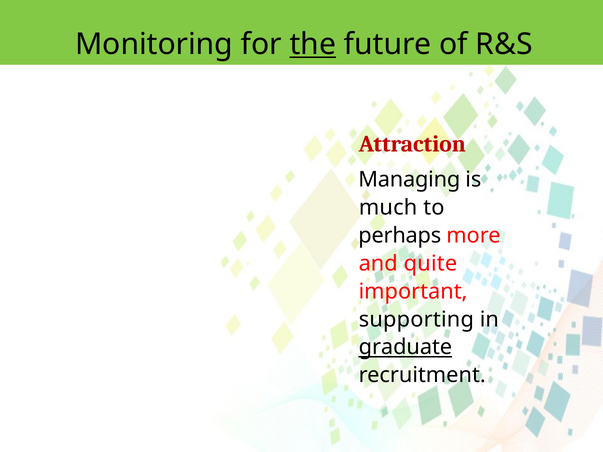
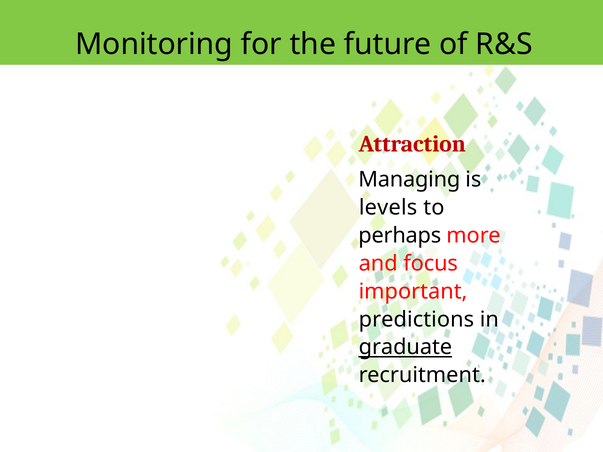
the underline: present -> none (313, 44)
much: much -> levels (388, 208)
quite: quite -> focus (431, 264)
supporting: supporting -> predictions (416, 320)
